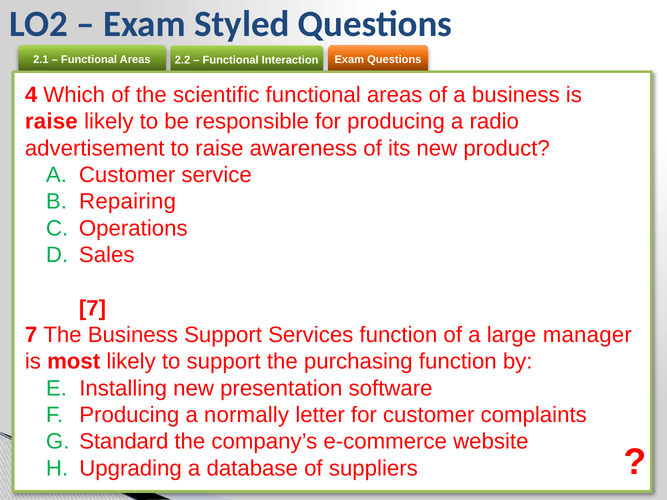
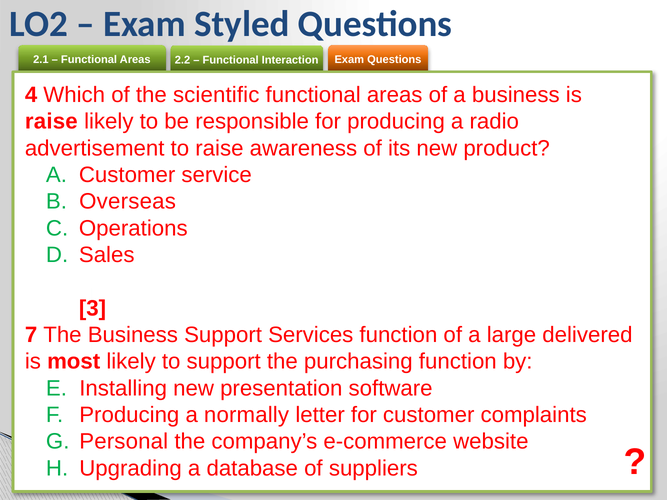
Repairing: Repairing -> Overseas (128, 202)
7: 7 -> 3 (93, 308)
manager: manager -> delivered (587, 335)
Standard: Standard -> Personal (124, 442)
